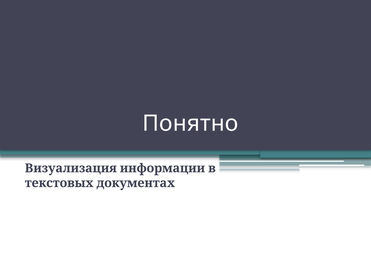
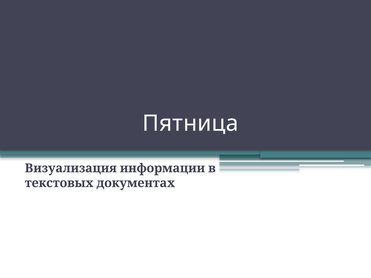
Понятно: Понятно -> Пятница (190, 124)
